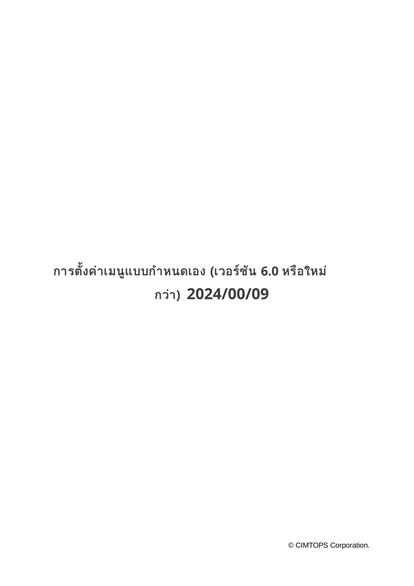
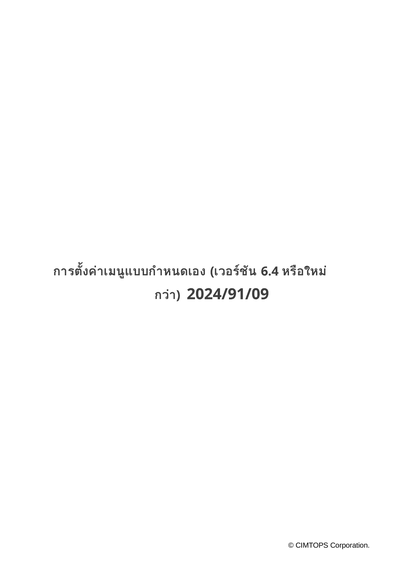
6.0: 6.0 -> 6.4 (270, 271)
2024/00/09: 2024/00/09 -> 2024/91/09 (228, 294)
